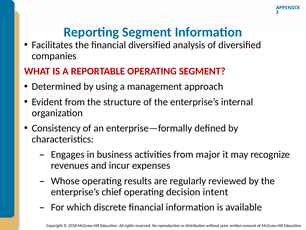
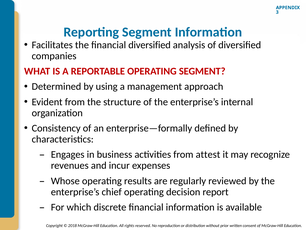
major: major -> attest (208, 154)
intent: intent -> report (216, 192)
